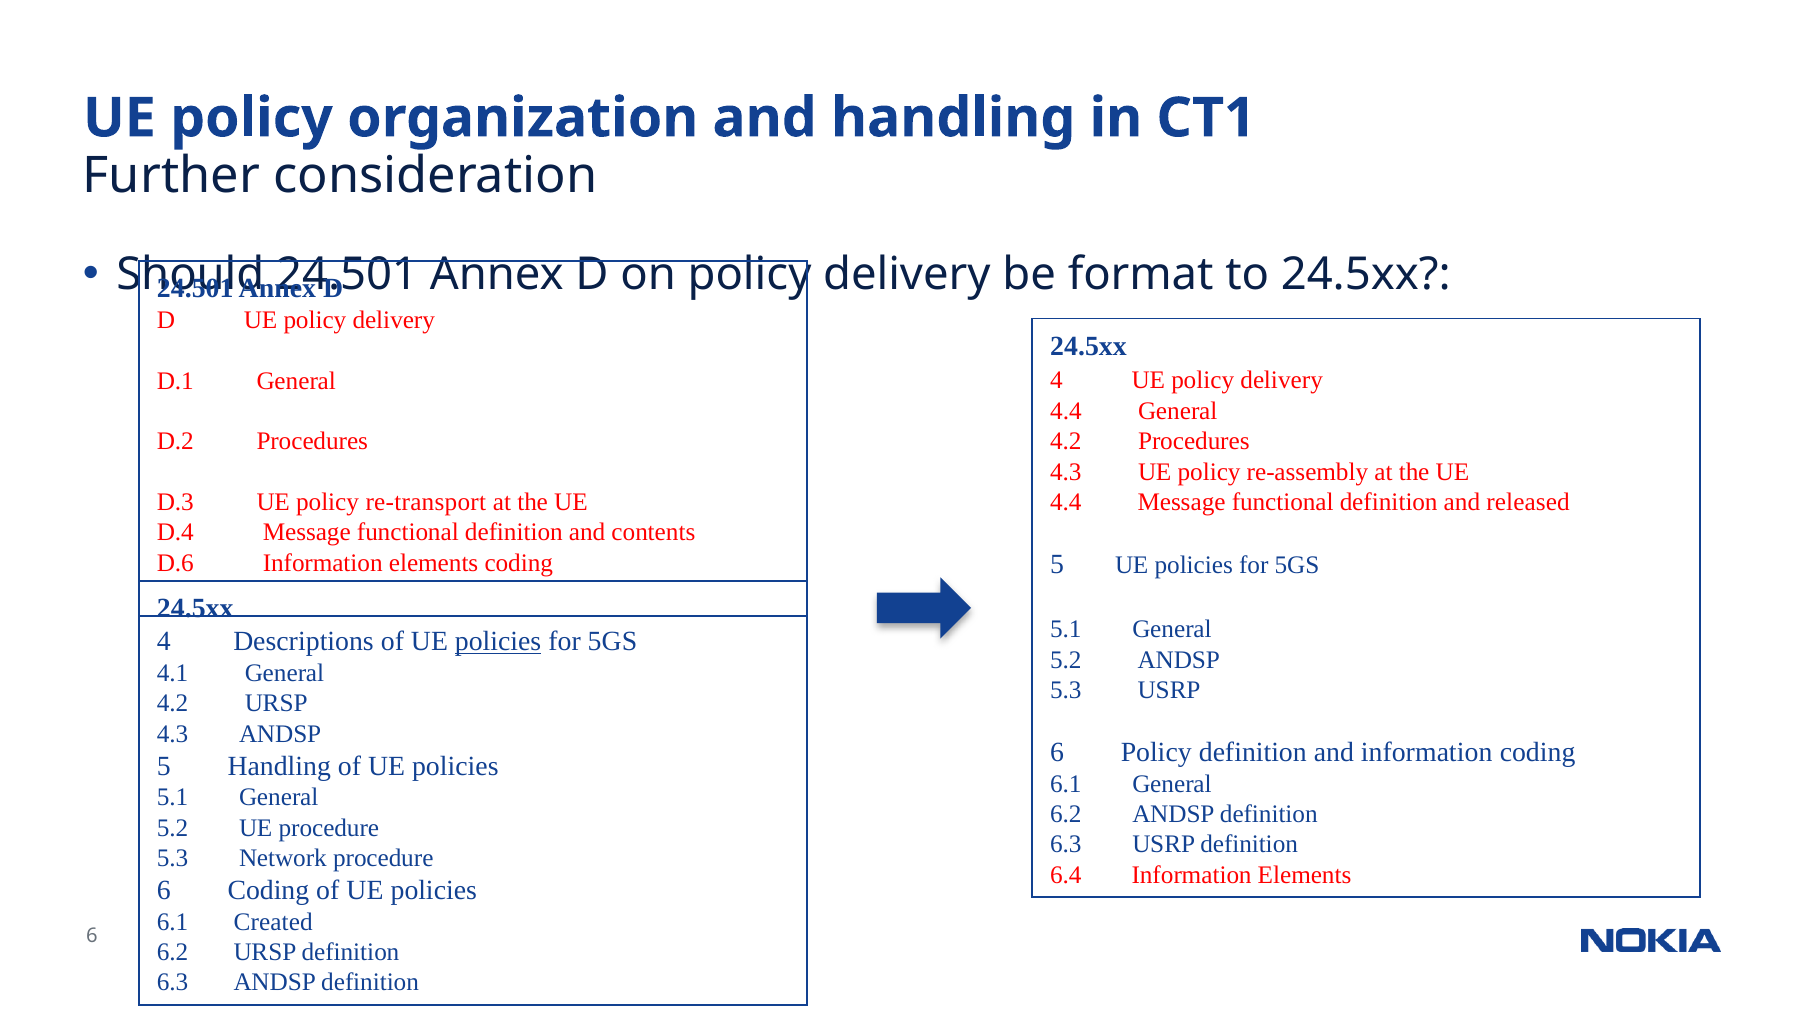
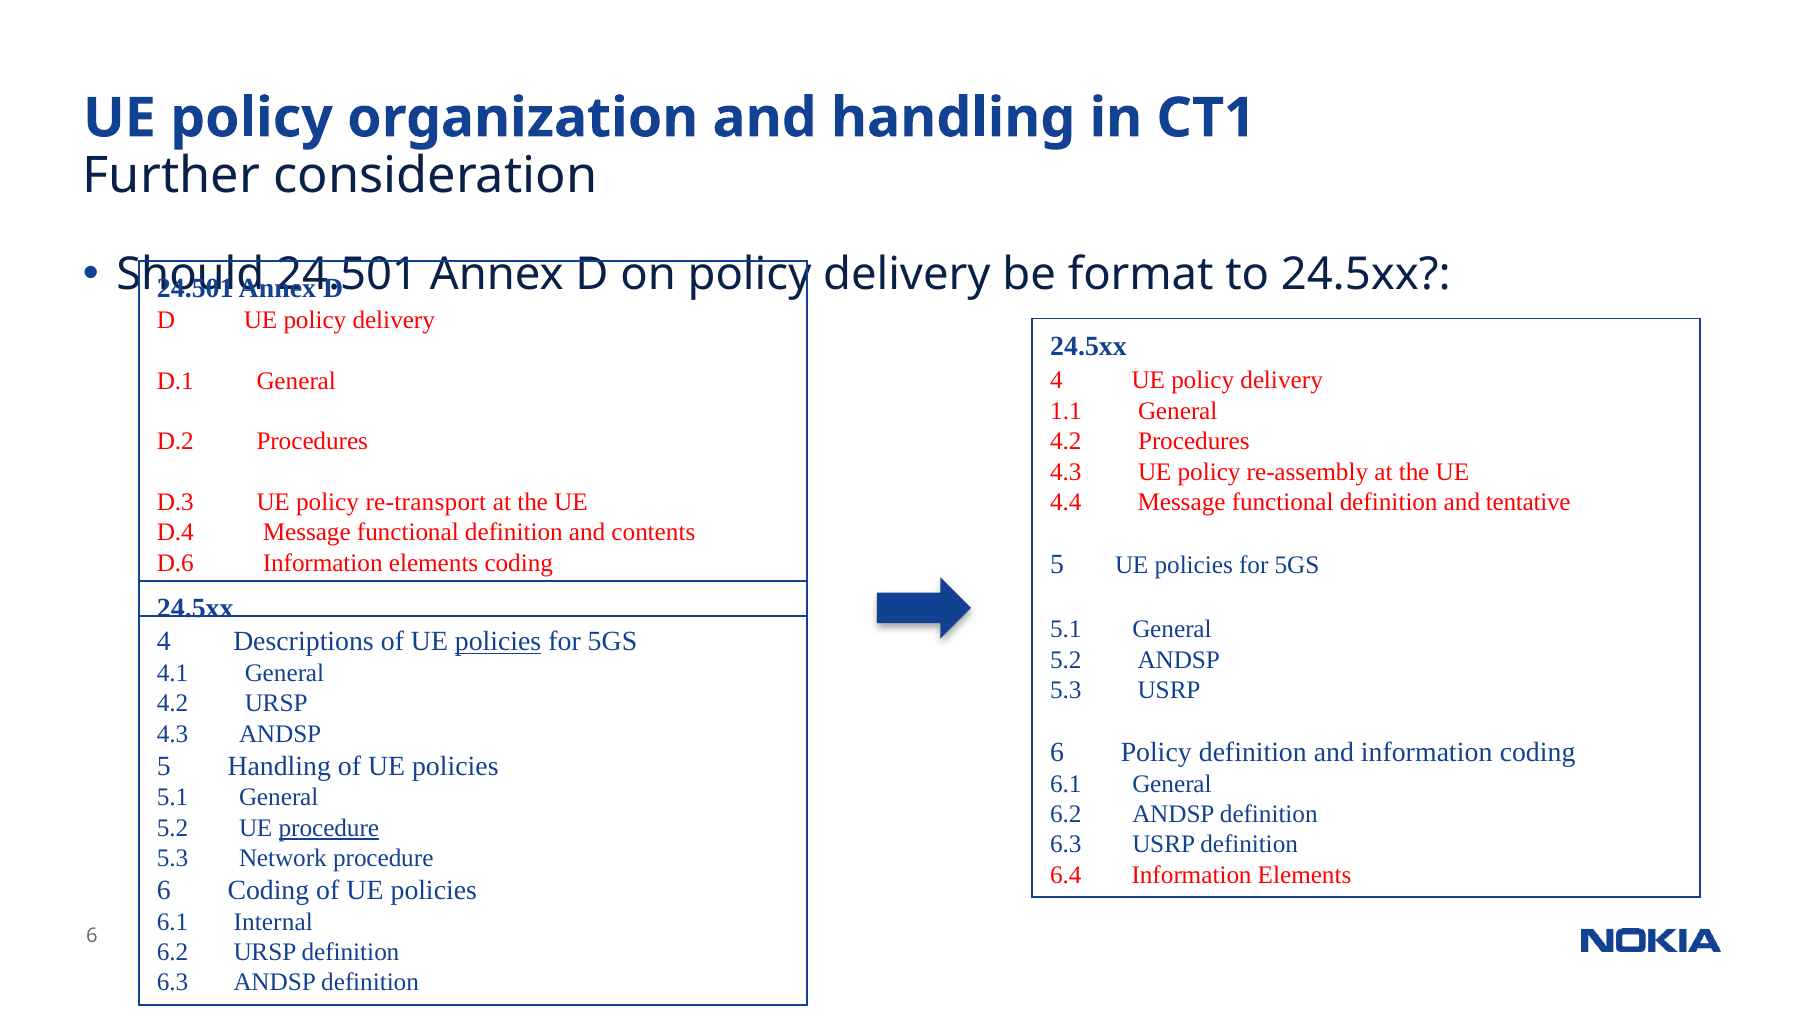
4.4: 4.4 -> 1.1 (1066, 411)
released: released -> tentative (1528, 502)
procedure underline: none -> present (329, 828)
6.1 Created: Created -> Internal (273, 922)
